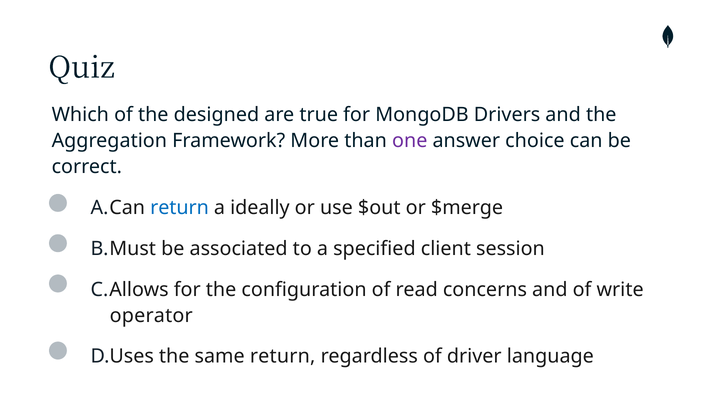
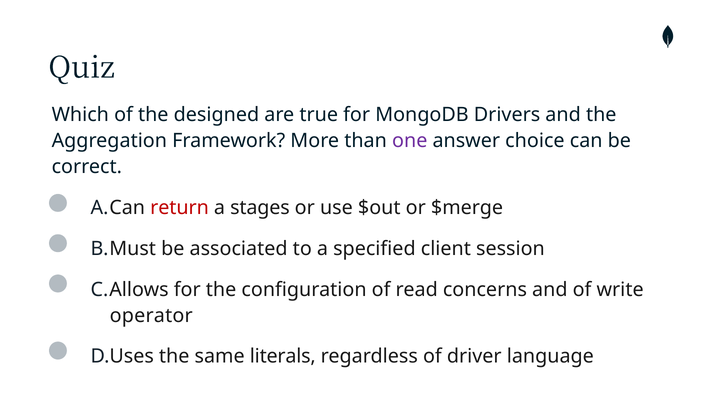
return colour: blue -> red (180, 207)
ideally: ideally -> stages (260, 207)
same return: return -> literals (283, 356)
